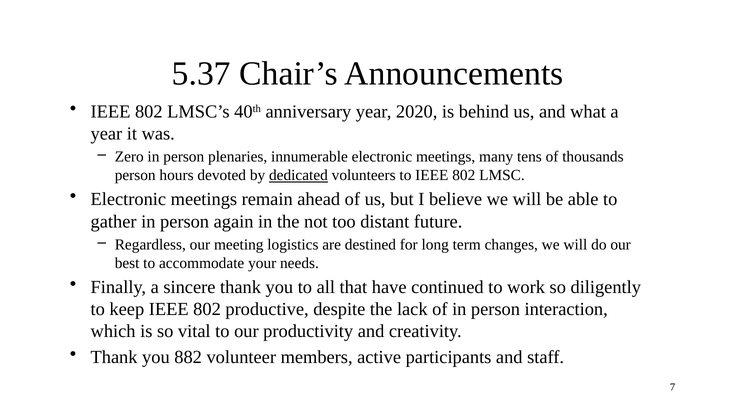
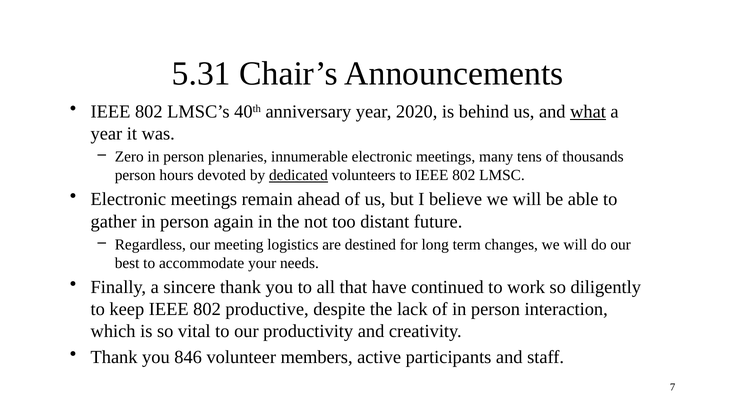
5.37: 5.37 -> 5.31 (201, 74)
what underline: none -> present (588, 112)
882: 882 -> 846 (188, 357)
